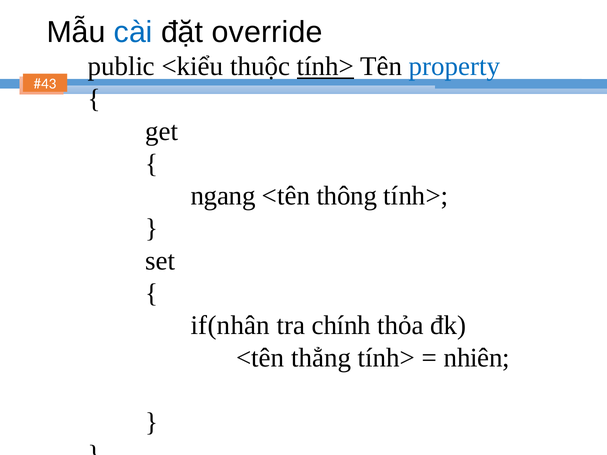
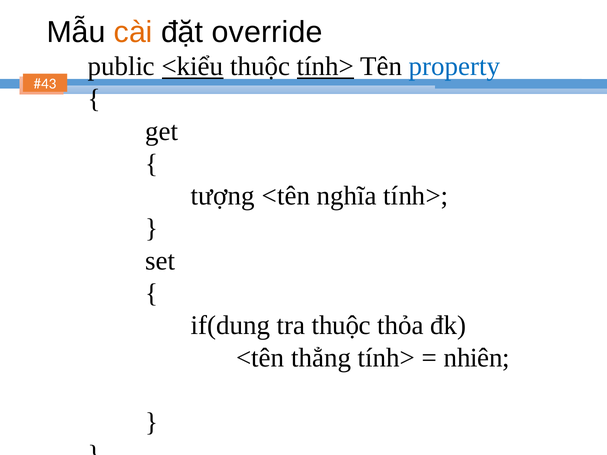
cài colour: blue -> orange (133, 32)
<kiểu underline: none -> present (193, 67)
ngang: ngang -> tượng (223, 196)
thông: thông -> nghĩa (347, 196)
if(nhân: if(nhân -> if(dung (230, 326)
tra chính: chính -> thuộc (341, 326)
